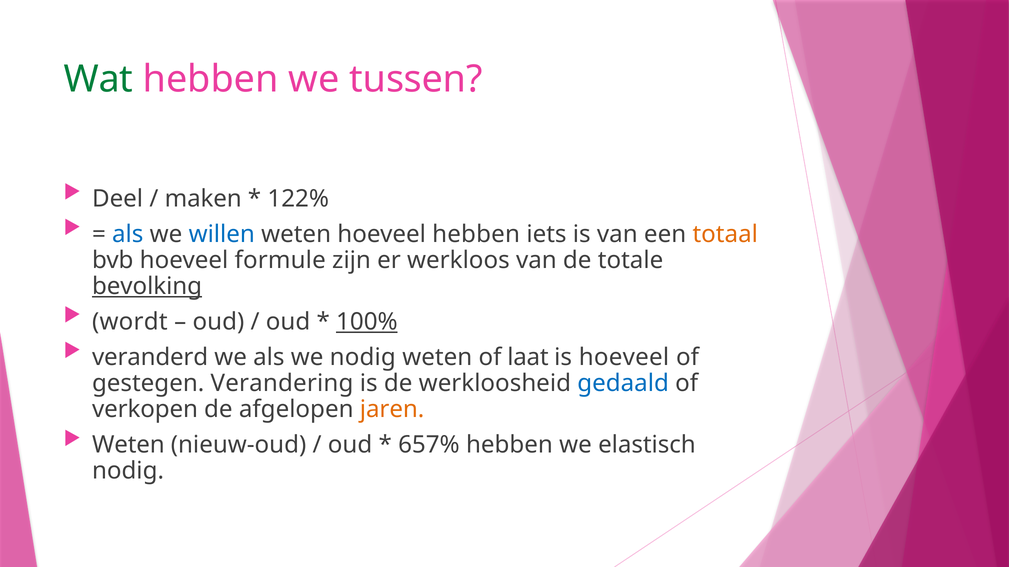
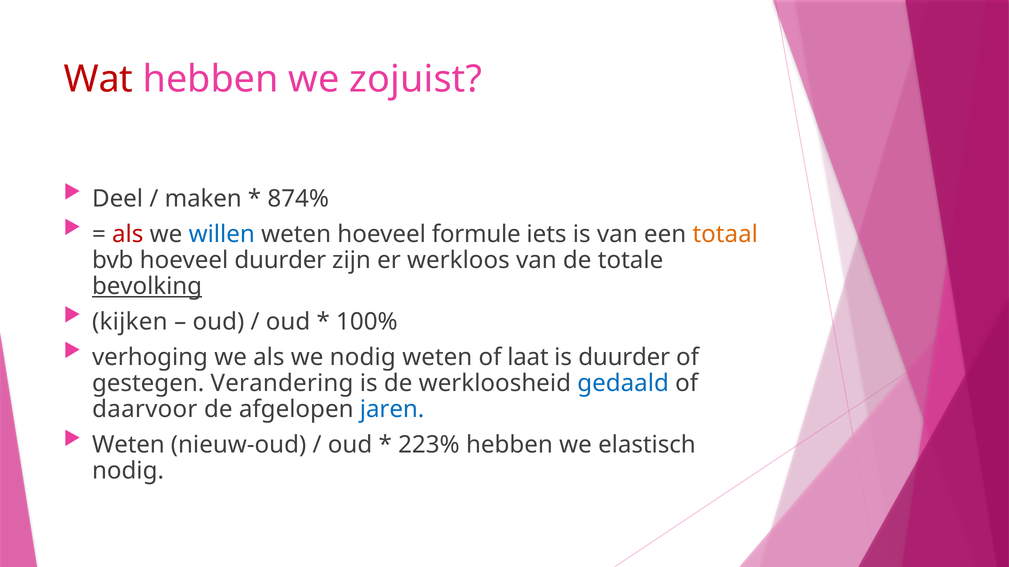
Wat colour: green -> red (98, 80)
tussen: tussen -> zojuist (416, 80)
122%: 122% -> 874% (298, 199)
als colour: blue -> red (128, 234)
hoeveel hebben: hebben -> formule (476, 234)
hoeveel formule: formule -> duurder (280, 260)
wordt: wordt -> kijken (130, 322)
100% underline: present -> none (367, 322)
veranderd: veranderd -> verhoging (150, 358)
is hoeveel: hoeveel -> duurder (624, 358)
verkopen: verkopen -> daarvoor (145, 410)
jaren colour: orange -> blue (392, 410)
657%: 657% -> 223% (429, 445)
